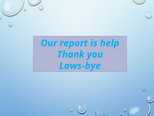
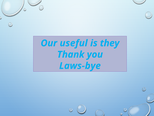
report: report -> useful (74, 43)
help: help -> they (110, 43)
